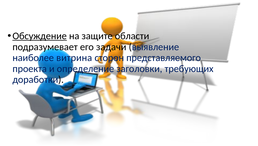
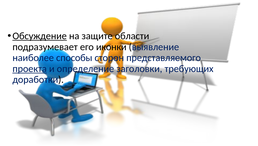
задачи: задачи -> иконки (111, 47)
витрина: витрина -> способы (74, 58)
проекта underline: none -> present (30, 69)
